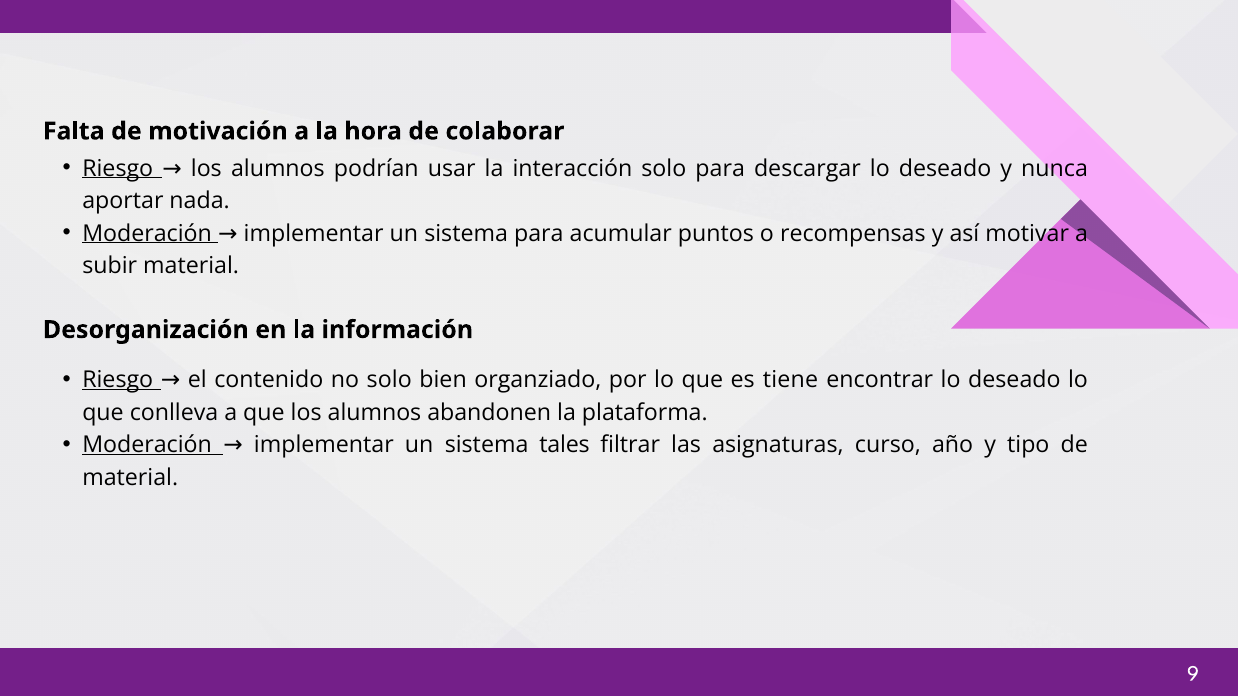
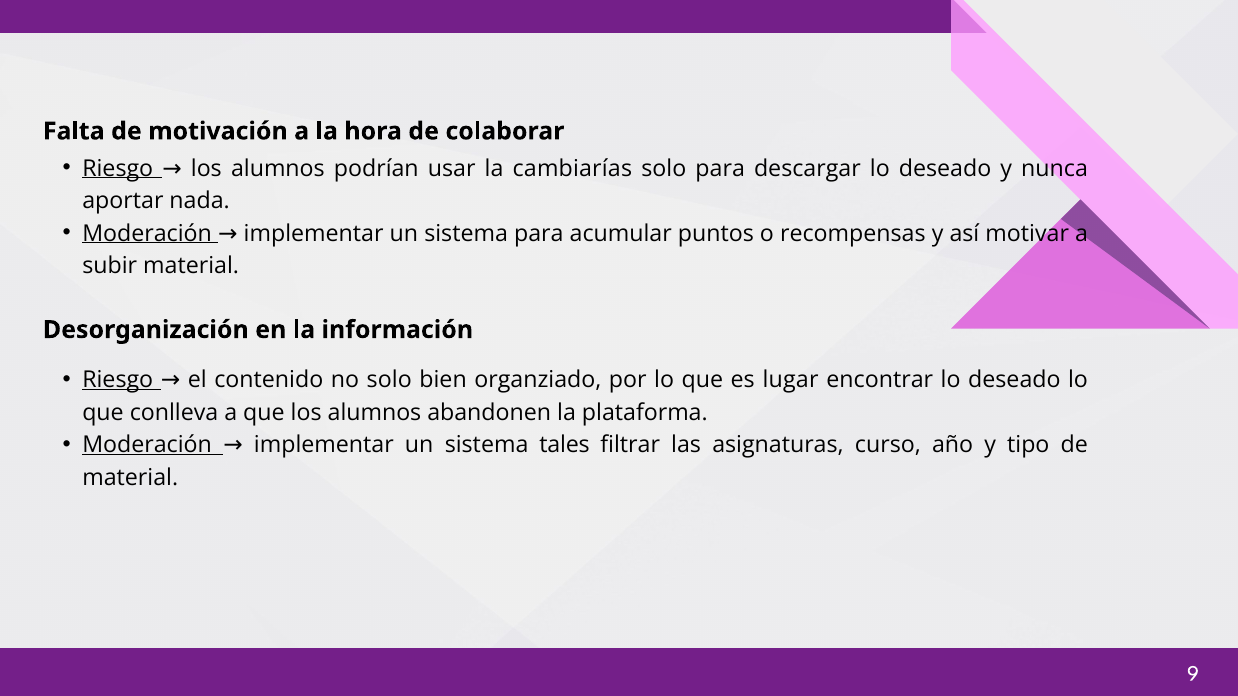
interacción: interacción -> cambiarías (572, 169)
tiene: tiene -> lugar (791, 380)
